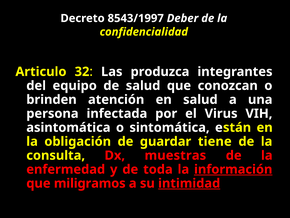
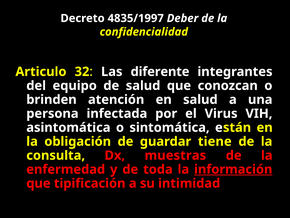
8543/1997: 8543/1997 -> 4835/1997 (136, 18)
produzca: produzca -> diferente (160, 72)
miligramos: miligramos -> tipificación (90, 183)
intimidad underline: present -> none (189, 183)
